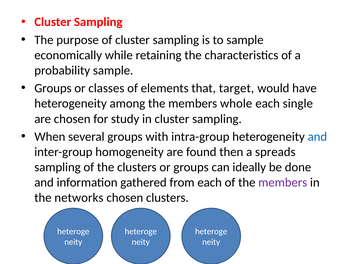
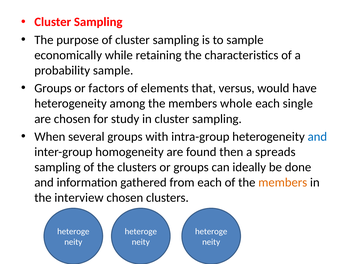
classes: classes -> factors (106, 88)
target: target -> versus (237, 88)
members colour: purple -> orange (283, 183)
networks: networks -> interview (79, 198)
